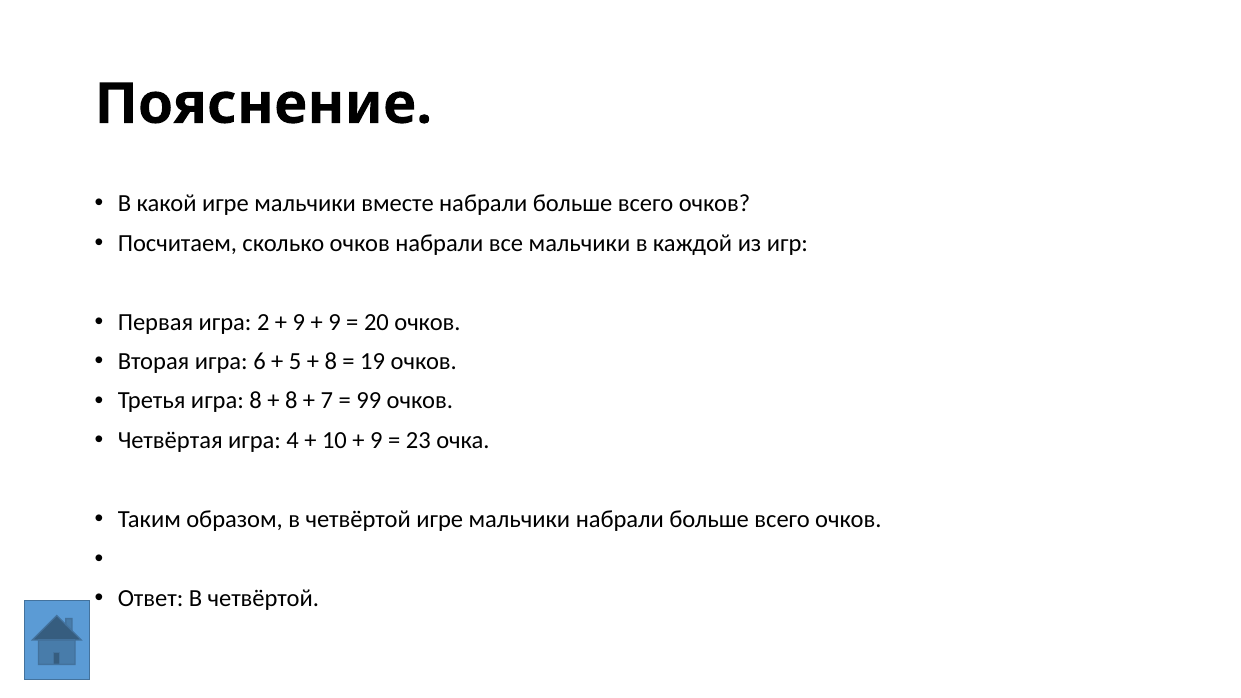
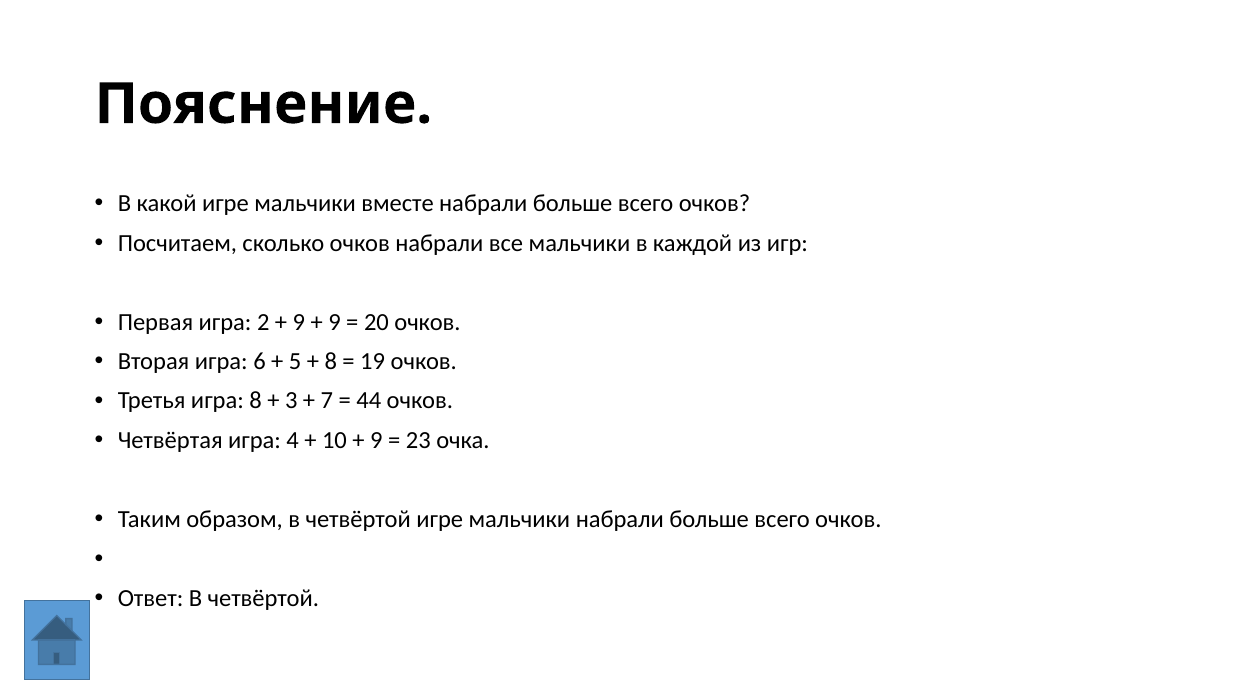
8: 8 -> 3 (291, 401)
99: 99 -> 44 (369, 401)
